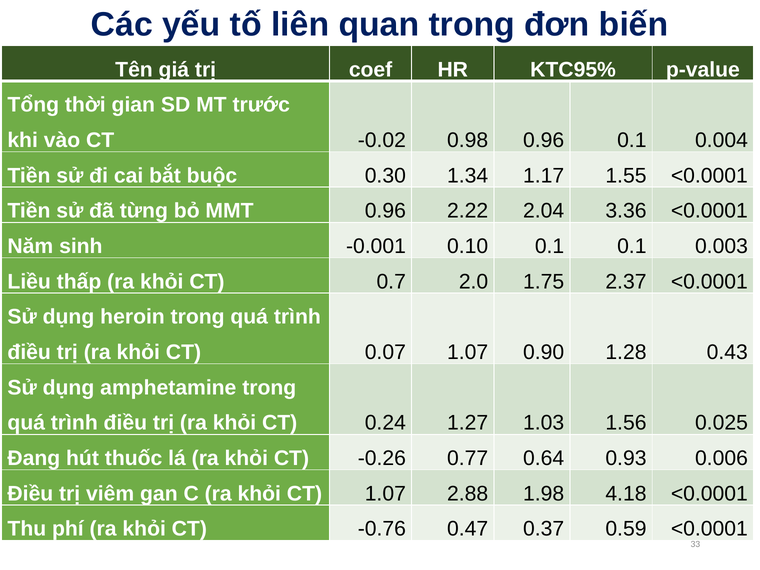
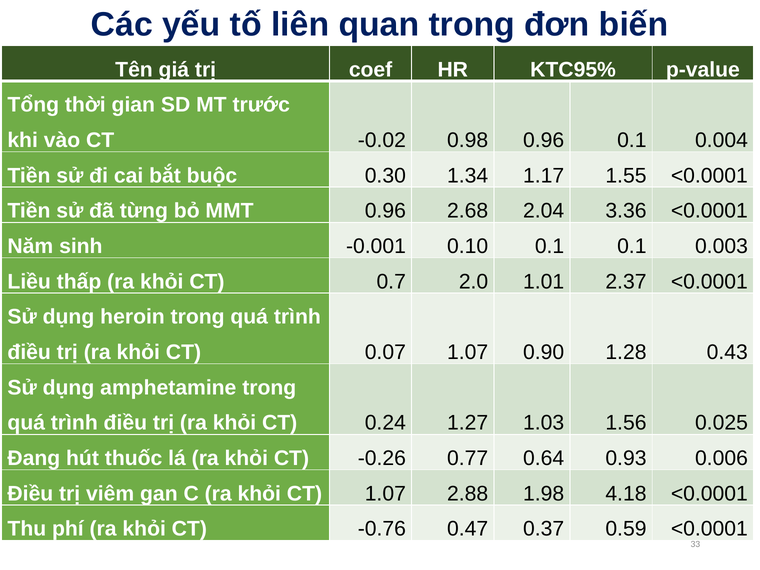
2.22: 2.22 -> 2.68 (468, 211)
1.75: 1.75 -> 1.01 (544, 282)
